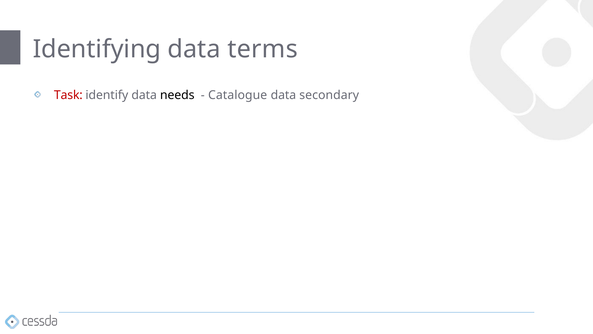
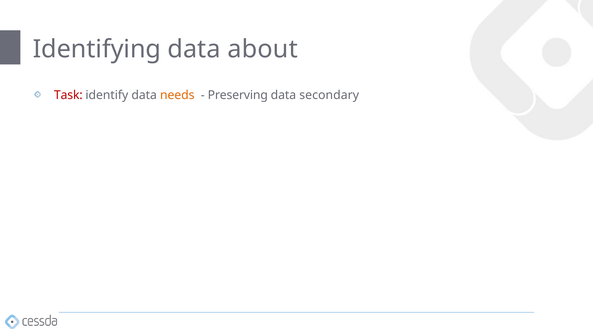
terms: terms -> about (263, 49)
needs colour: black -> orange (177, 95)
Catalogue: Catalogue -> Preserving (238, 95)
